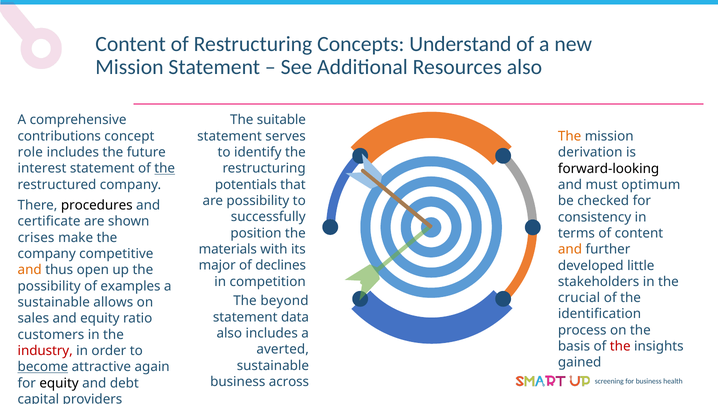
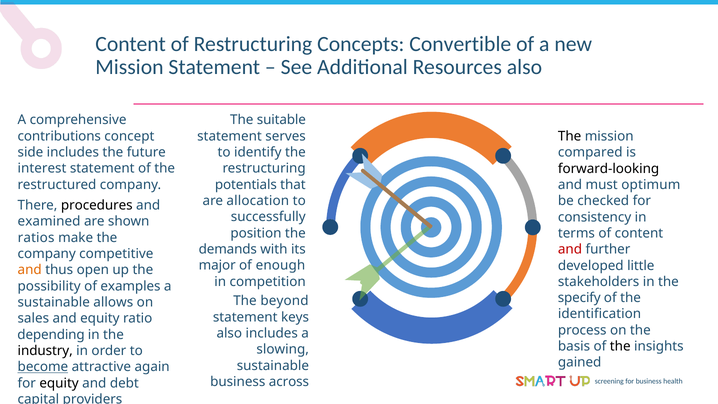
Understand: Understand -> Convertible (460, 44)
The colour: orange -> black (570, 136)
role: role -> side (30, 152)
derivation: derivation -> compared (590, 152)
the underline: present -> none (165, 168)
are possibility: possibility -> allocation (258, 201)
certificate: certificate -> examined (49, 221)
crises: crises -> ratios (36, 238)
materials: materials -> demands (228, 249)
and colour: orange -> red (570, 249)
declines: declines -> enough (280, 265)
crucial: crucial -> specify (579, 298)
data: data -> keys (295, 317)
customers: customers -> depending (51, 334)
the colour: red -> black (620, 346)
averted: averted -> slowing (283, 349)
industry colour: red -> black (45, 351)
